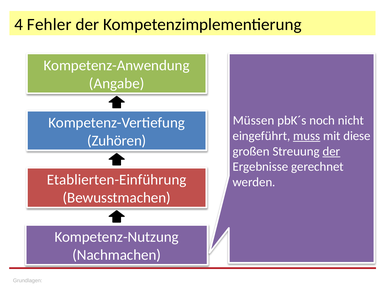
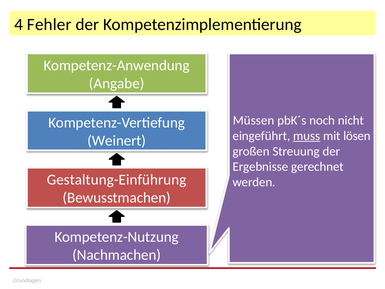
diese: diese -> lösen (357, 136)
Zuhören: Zuhören -> Weinert (117, 140)
der underline: present -> none (331, 151)
Etablierten-Einführung: Etablierten-Einführung -> Gestaltung-Einführung (117, 180)
